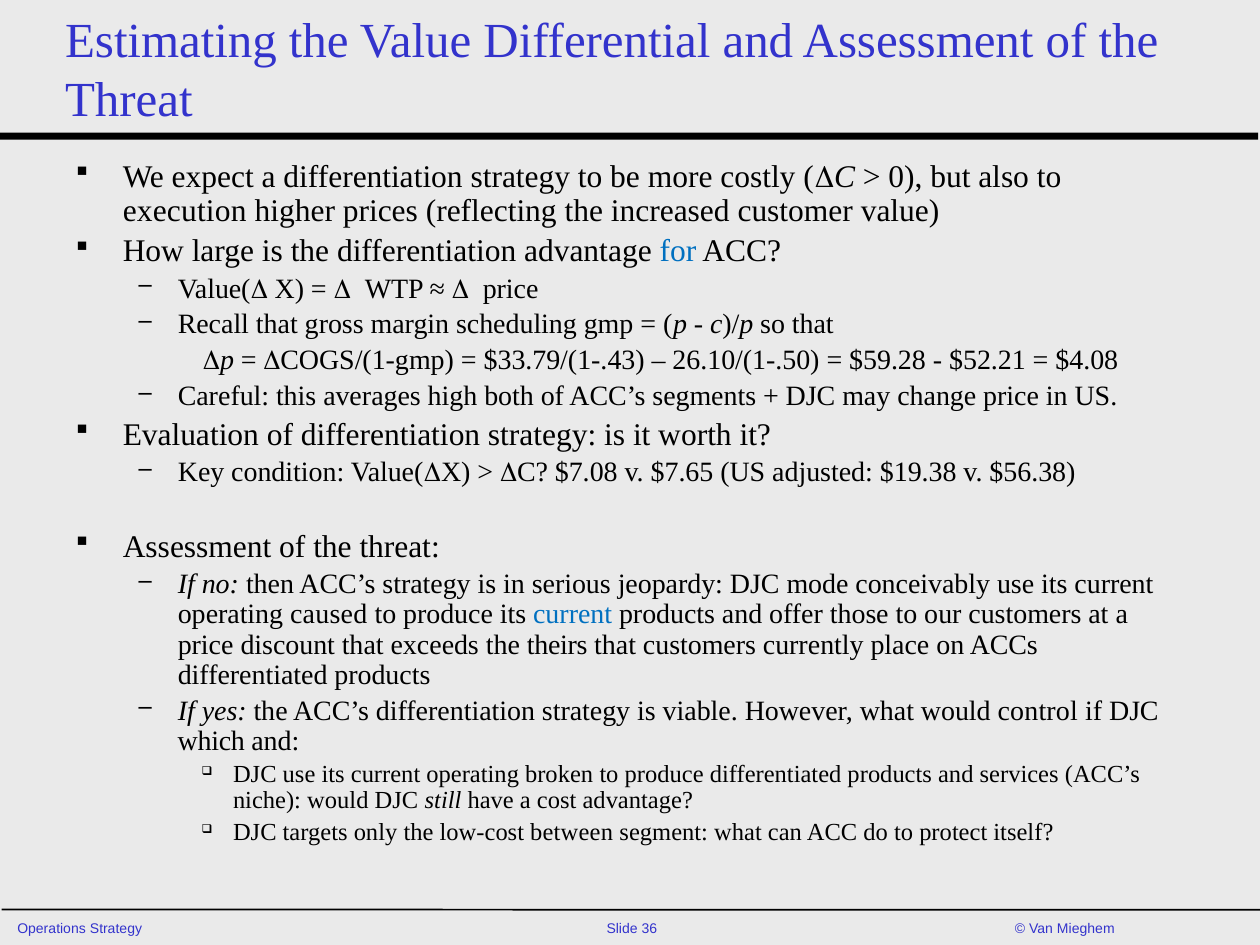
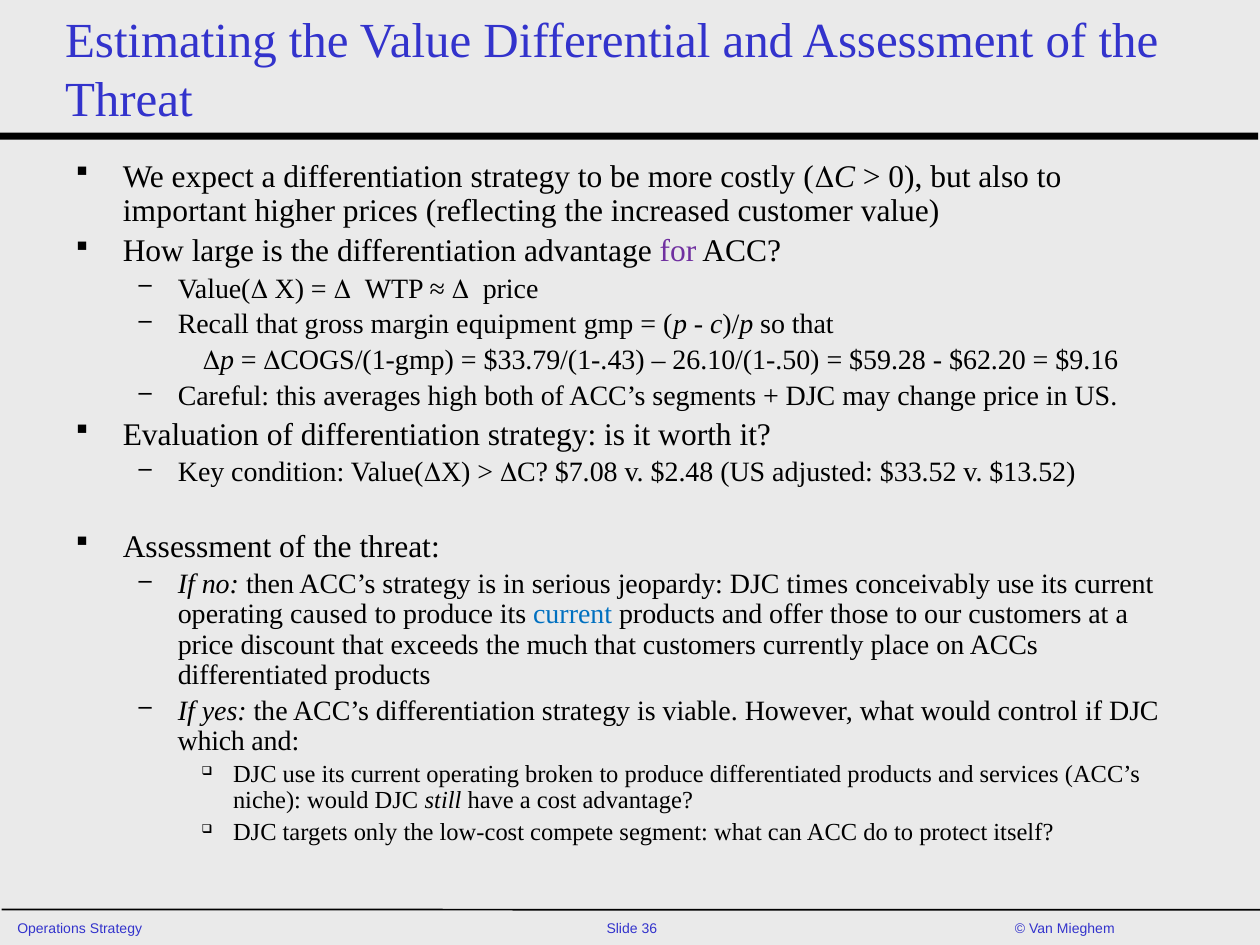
execution: execution -> important (185, 211)
for colour: blue -> purple (678, 251)
scheduling: scheduling -> equipment (516, 325)
$52.21: $52.21 -> $62.20 (987, 360)
$4.08: $4.08 -> $9.16 (1087, 360)
$7.65: $7.65 -> $2.48 (682, 472)
$19.38: $19.38 -> $33.52 (918, 472)
$56.38: $56.38 -> $13.52 (1033, 472)
mode: mode -> times (817, 584)
theirs: theirs -> much (557, 645)
between: between -> compete (572, 832)
